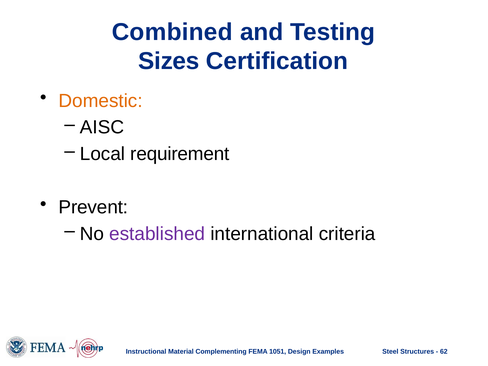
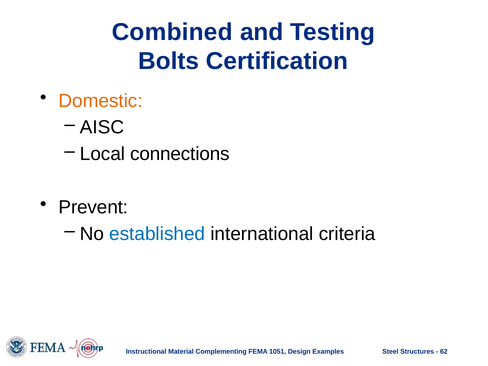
Sizes: Sizes -> Bolts (169, 61)
requirement: requirement -> connections (180, 154)
established colour: purple -> blue (157, 234)
